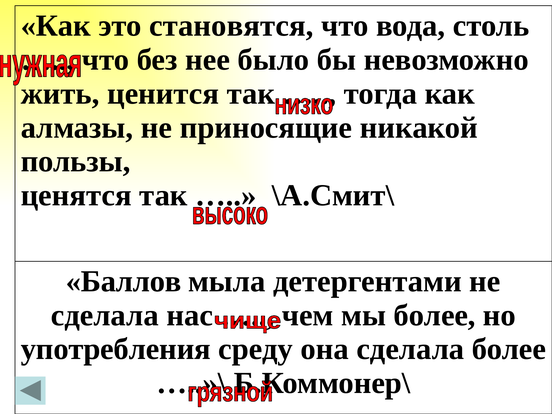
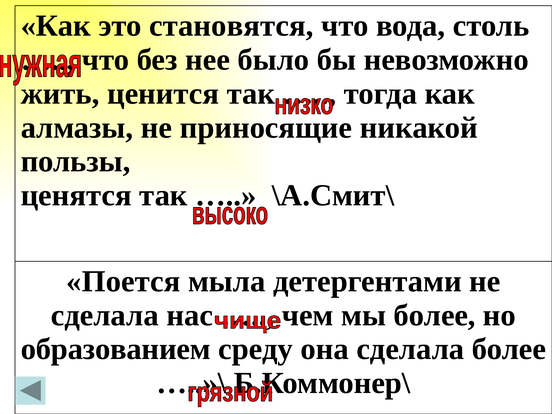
Баллов: Баллов -> Поется (123, 281)
употребления: употребления -> образованием (116, 349)
